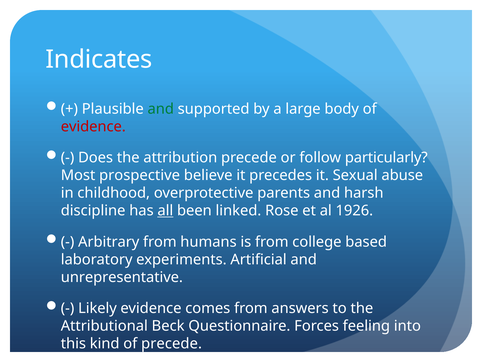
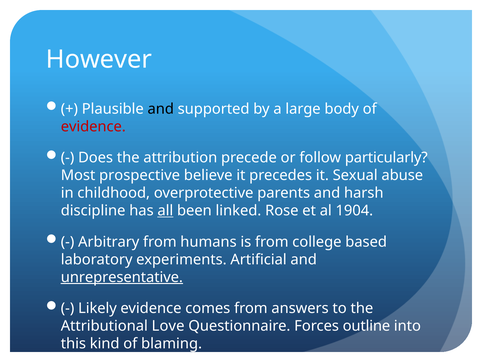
Indicates: Indicates -> However (99, 59)
and colour: green -> black (161, 109)
1926: 1926 -> 1904 (354, 210)
unrepresentative underline: none -> present (122, 277)
Beck: Beck -> Love (168, 326)
feeling: feeling -> outline (366, 326)
of precede: precede -> blaming (172, 343)
